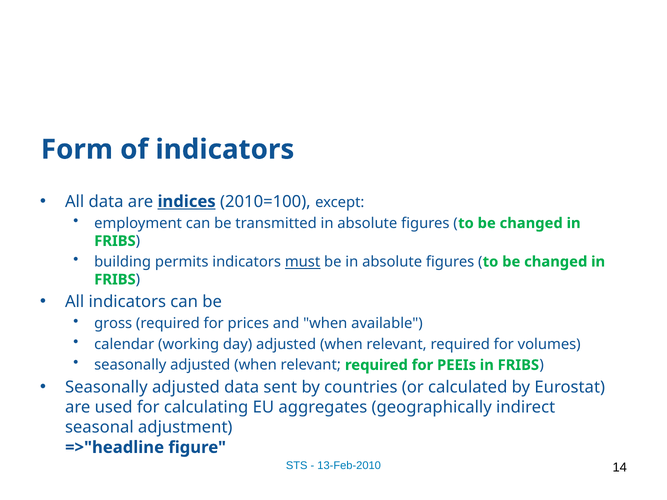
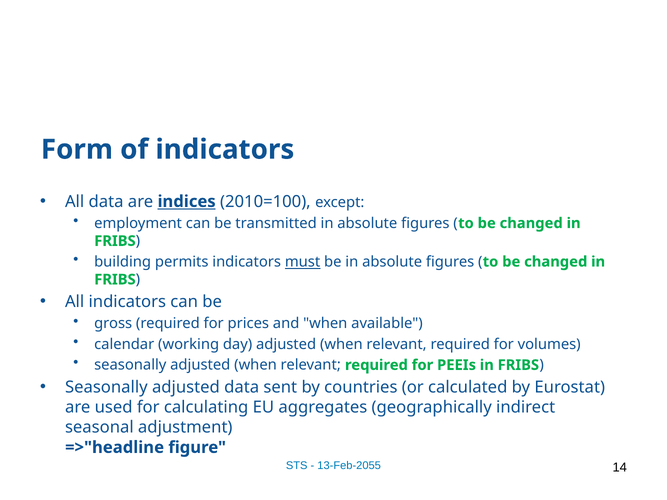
13-Feb-2010: 13-Feb-2010 -> 13-Feb-2055 (349, 466)
